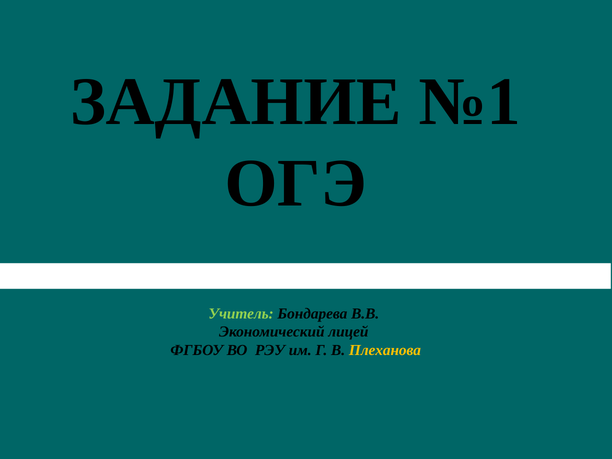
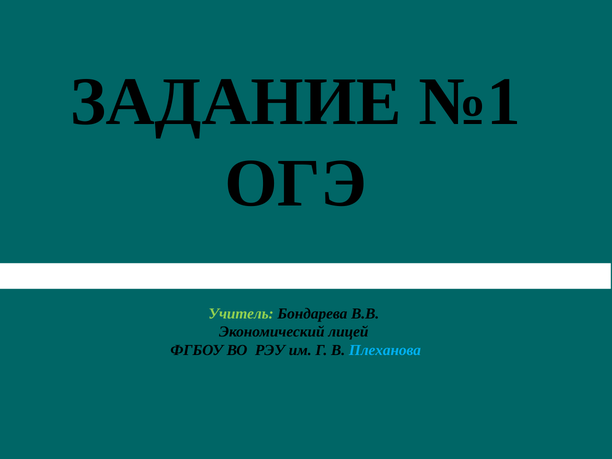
Плеханова colour: yellow -> light blue (385, 350)
